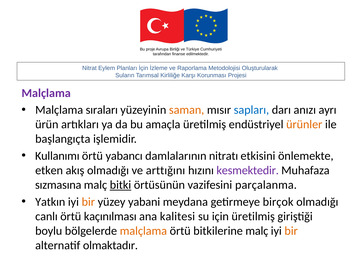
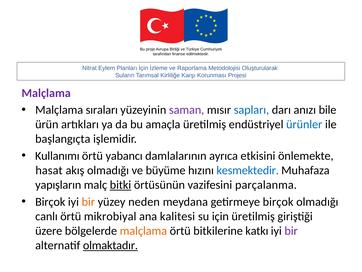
saman colour: orange -> purple (187, 110)
ayrı: ayrı -> bile (328, 110)
ürünler colour: orange -> blue (304, 124)
nitratı: nitratı -> ayrıca (224, 156)
etken: etken -> hasat (49, 170)
arttığını: arttığını -> büyüme (166, 170)
kesmektedir colour: purple -> blue (248, 170)
sızmasına: sızmasına -> yapışların (58, 185)
Yatkın: Yatkın -> Birçok (50, 201)
yabani: yabani -> neden (144, 201)
kaçınılması: kaçınılması -> mikrobiyal (110, 216)
boylu: boylu -> üzere (49, 230)
bitkilerine malç: malç -> katkı (257, 230)
bir colour: orange -> purple (291, 230)
olmaktadır underline: none -> present (110, 245)
